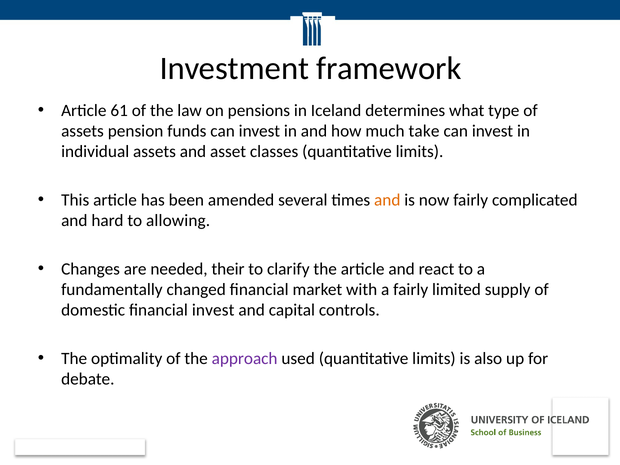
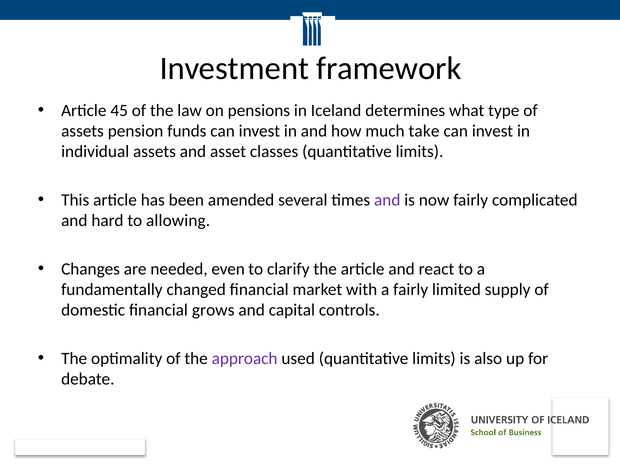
61: 61 -> 45 (119, 110)
and colour: orange -> purple (387, 200)
their: their -> even (228, 269)
financial invest: invest -> grows (213, 310)
